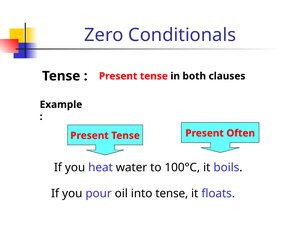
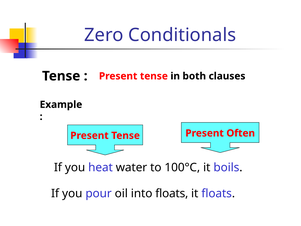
into tense: tense -> floats (172, 193)
